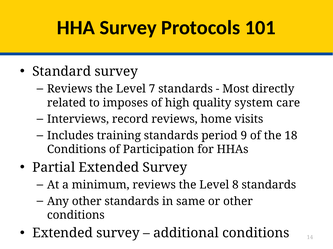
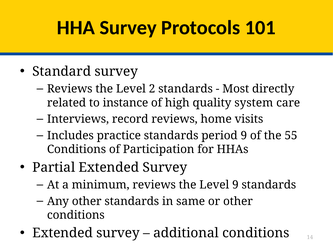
7: 7 -> 2 (152, 89)
imposes: imposes -> instance (125, 103)
training: training -> practice (119, 136)
18: 18 -> 55 (291, 136)
Level 8: 8 -> 9 (235, 185)
